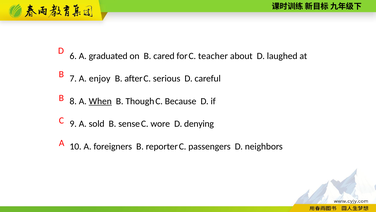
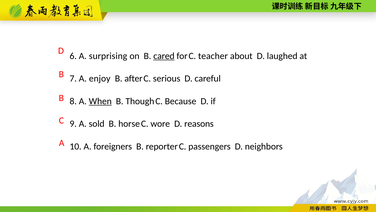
graduated: graduated -> surprising (108, 56)
cared underline: none -> present (164, 56)
sense: sense -> horse (129, 124)
denying: denying -> reasons (199, 124)
